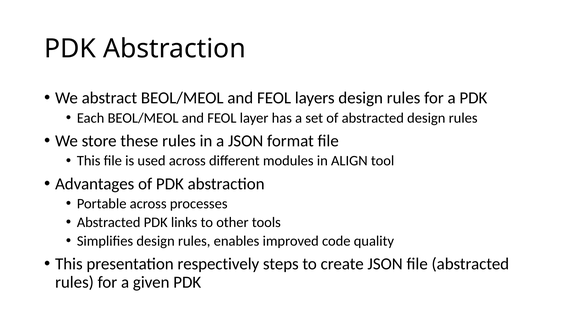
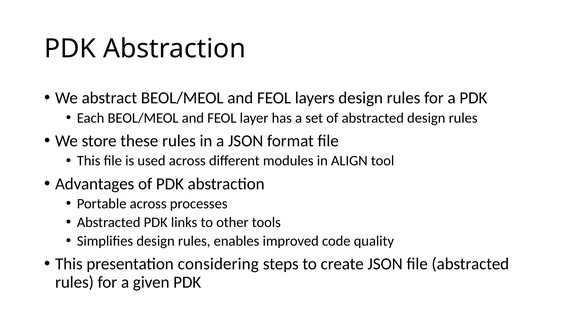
respectively: respectively -> considering (218, 264)
